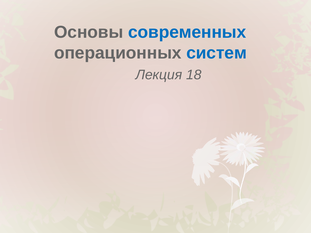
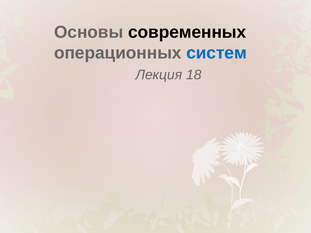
современных colour: blue -> black (187, 32)
